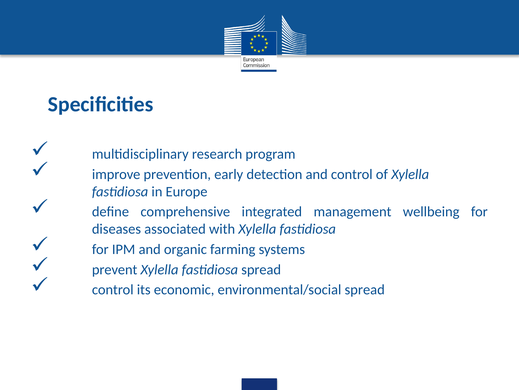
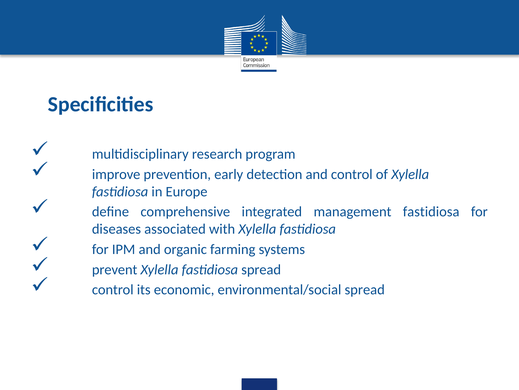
management wellbeing: wellbeing -> fastidiosa (431, 211)
